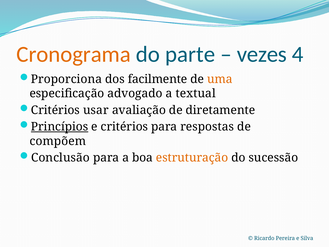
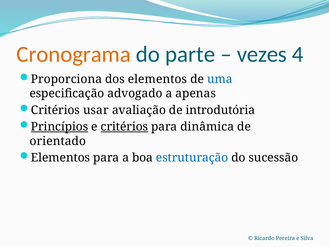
dos facilmente: facilmente -> elementos (157, 79)
uma colour: orange -> blue (220, 79)
textual: textual -> apenas (196, 93)
diretamente: diretamente -> introdutória (220, 110)
critérios underline: none -> present (124, 127)
respostas: respostas -> dinâmica (207, 127)
compõem: compõem -> orientado (58, 141)
Conclusão: Conclusão -> Elementos (61, 158)
estruturação colour: orange -> blue (192, 158)
